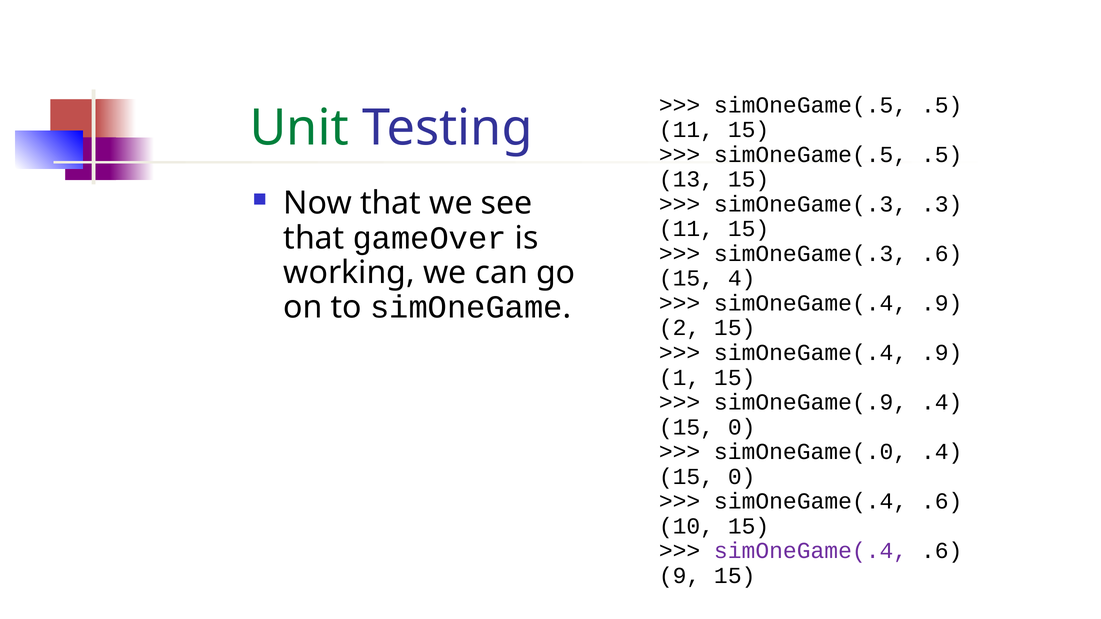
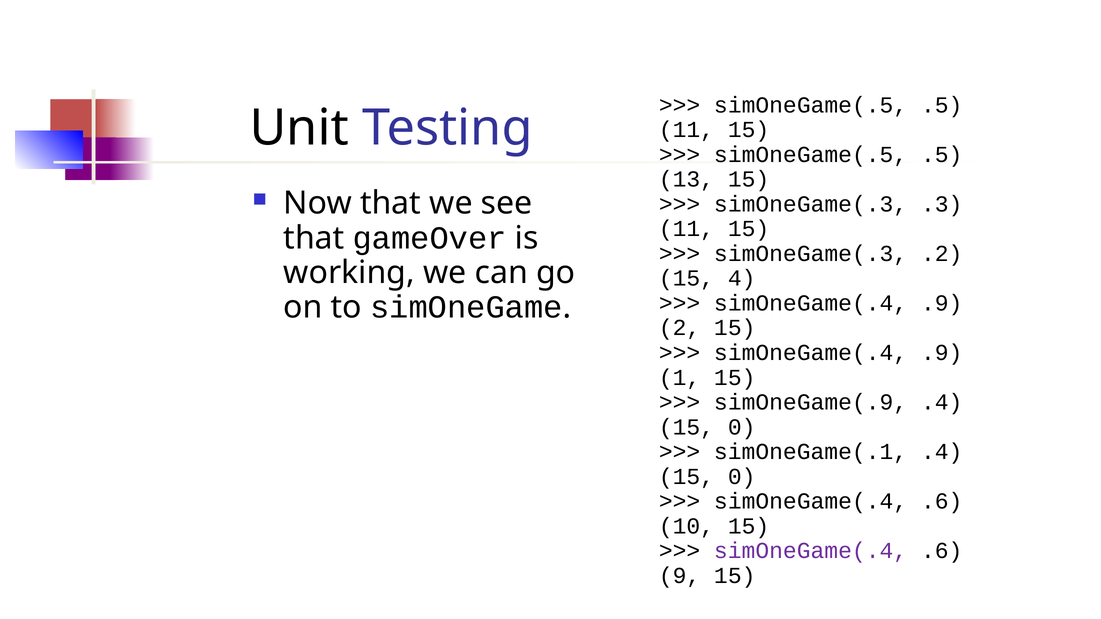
Unit colour: green -> black (299, 128)
simOneGame(.3 .6: .6 -> .2 (942, 254)
simOneGame(.0: simOneGame(.0 -> simOneGame(.1 (811, 452)
